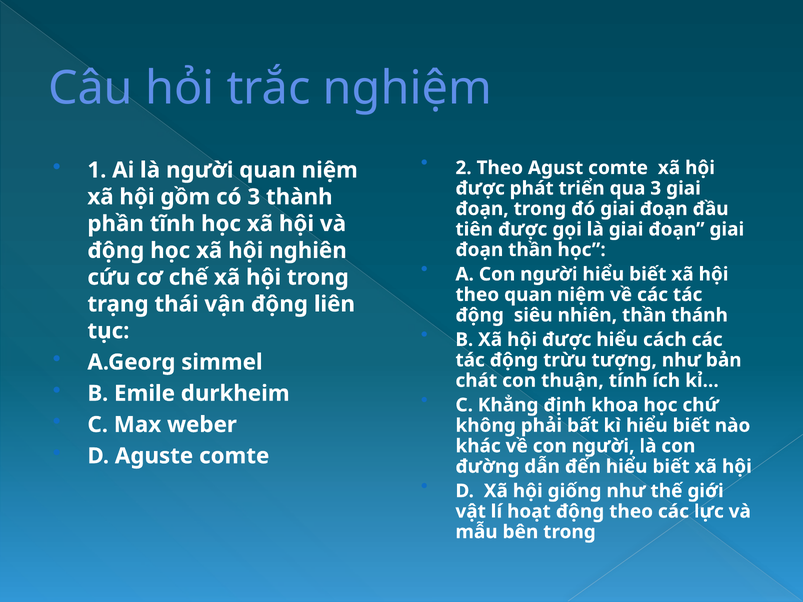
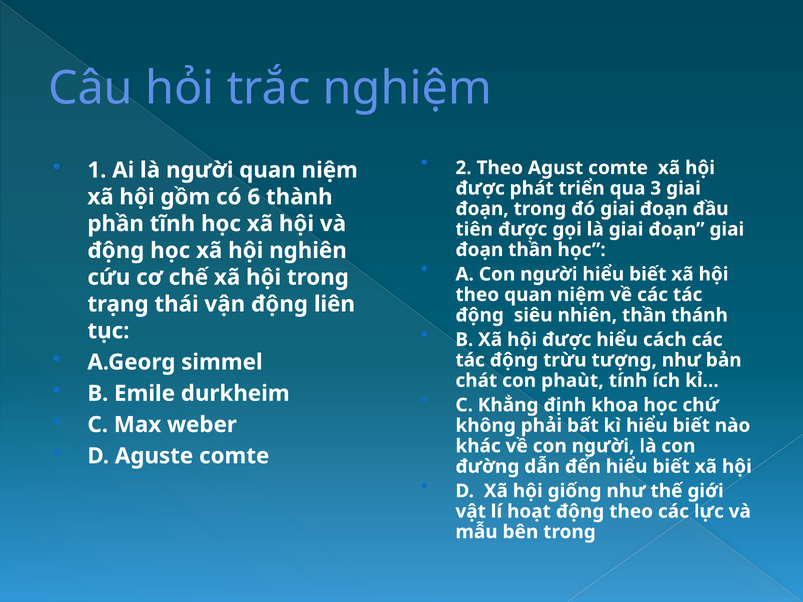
có 3: 3 -> 6 (254, 197)
thuận: thuận -> phaùt (572, 381)
